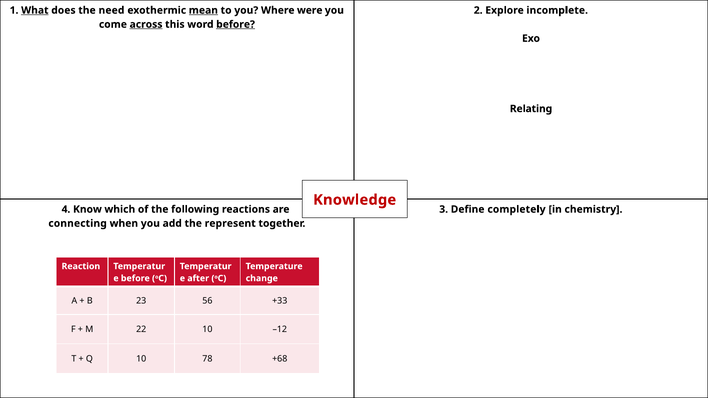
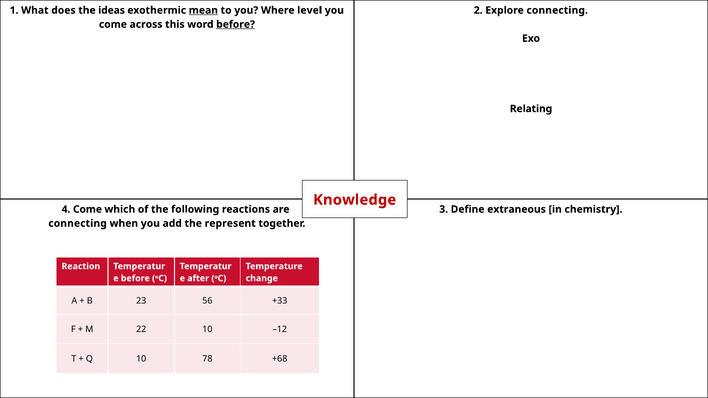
What underline: present -> none (35, 10)
need: need -> ideas (112, 10)
were: were -> level (310, 10)
Explore incomplete: incomplete -> connecting (557, 10)
across underline: present -> none (146, 24)
4 Know: Know -> Come (87, 209)
completely: completely -> extraneous (517, 209)
